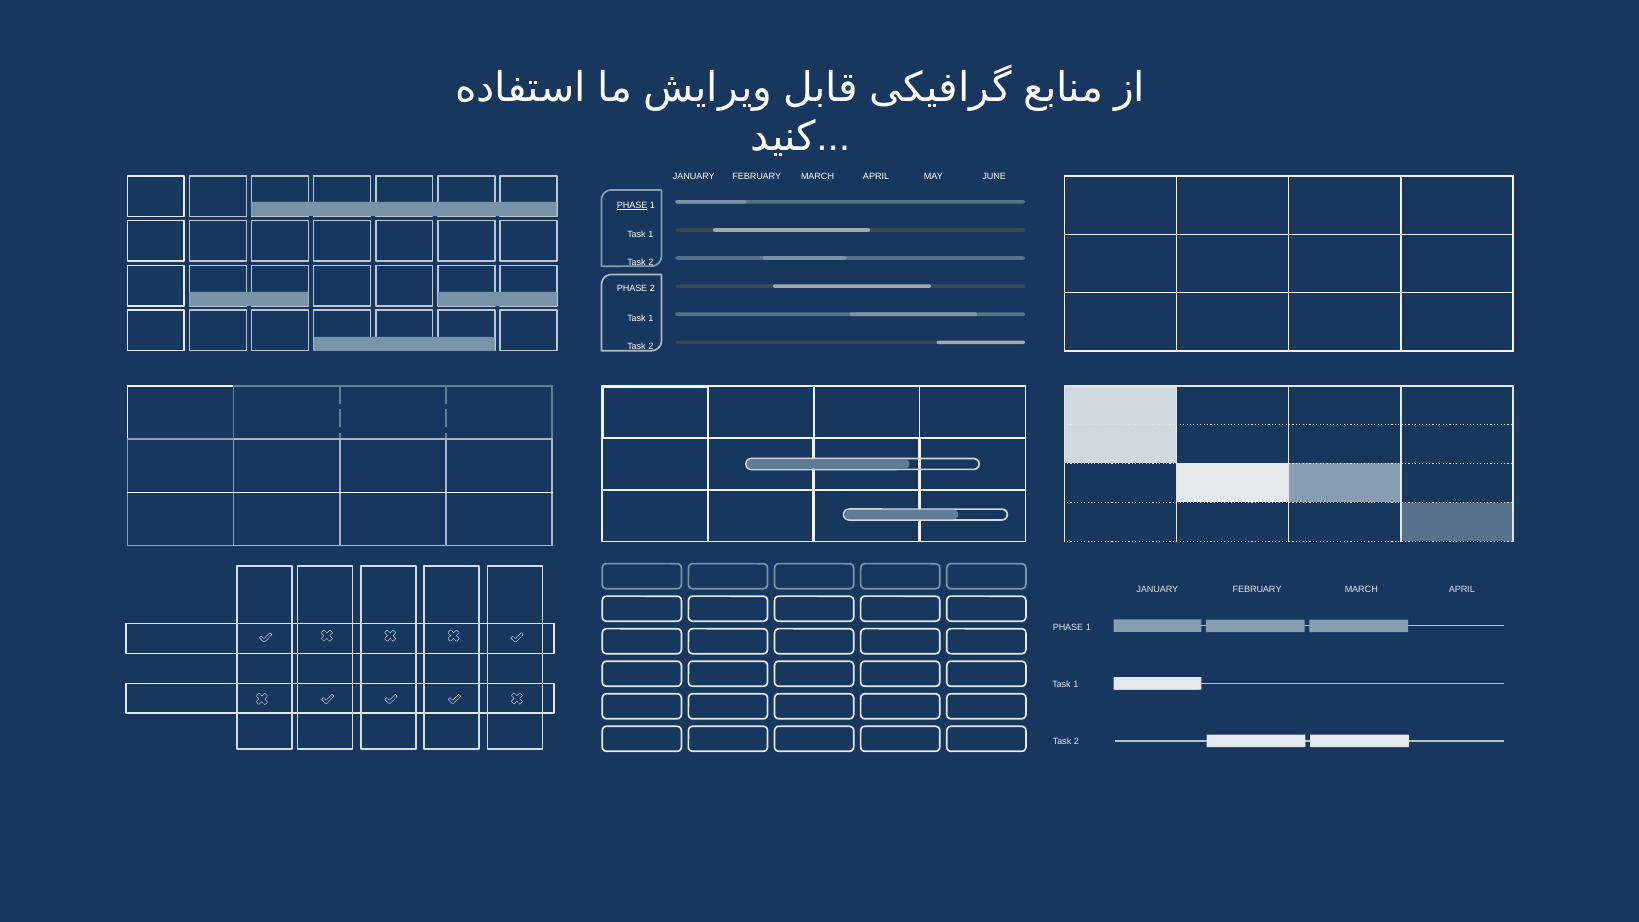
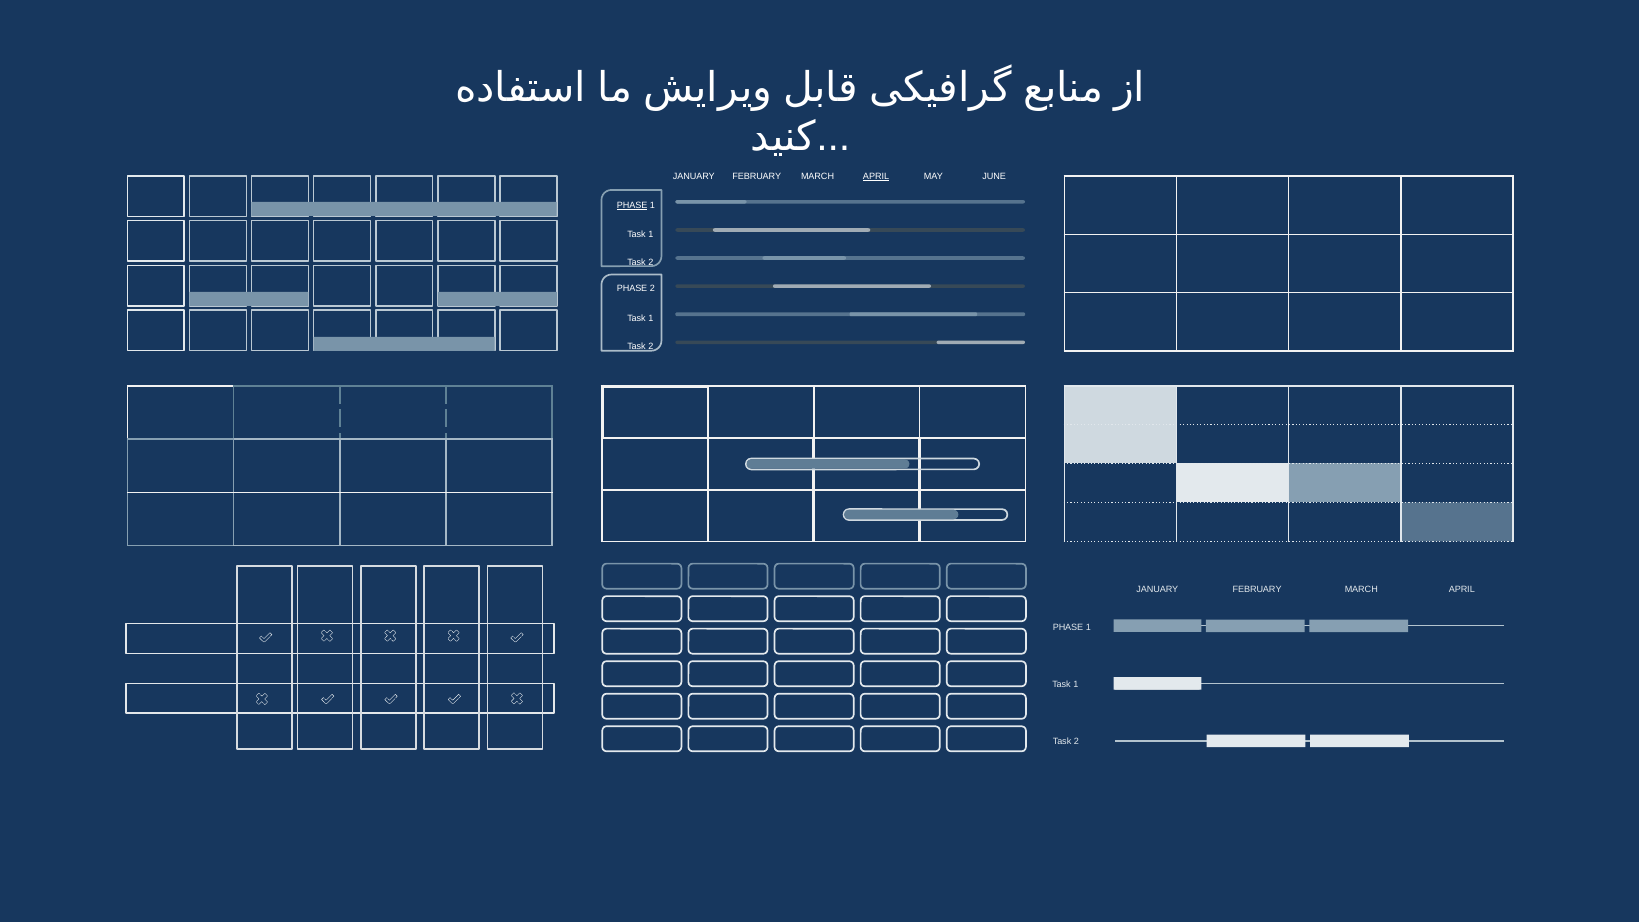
APRIL underline: none -> present (876, 177)
